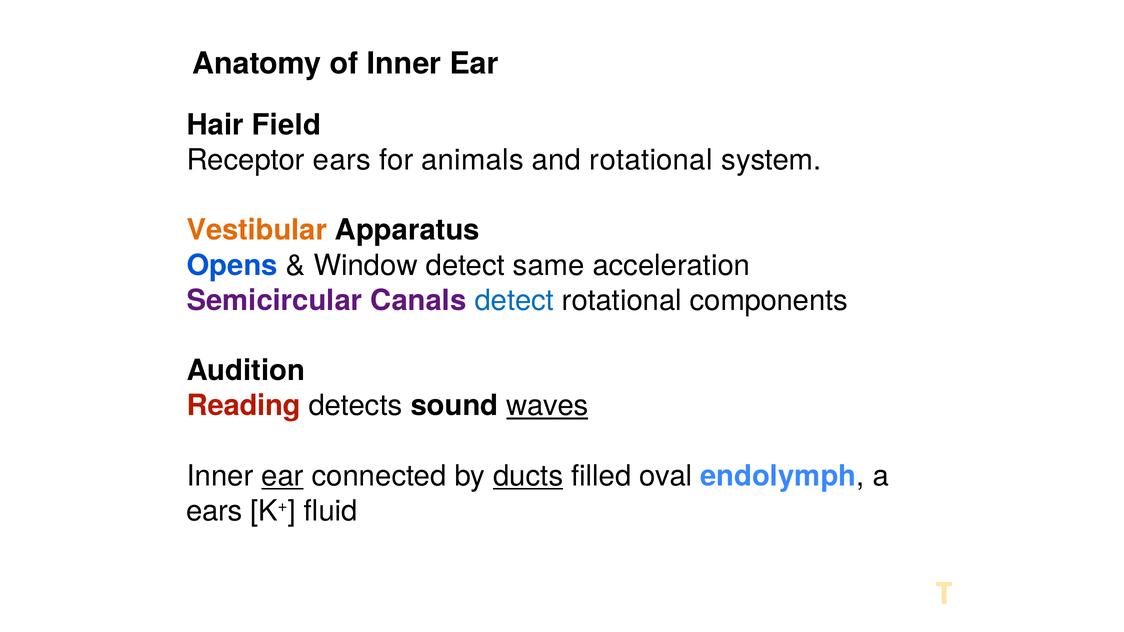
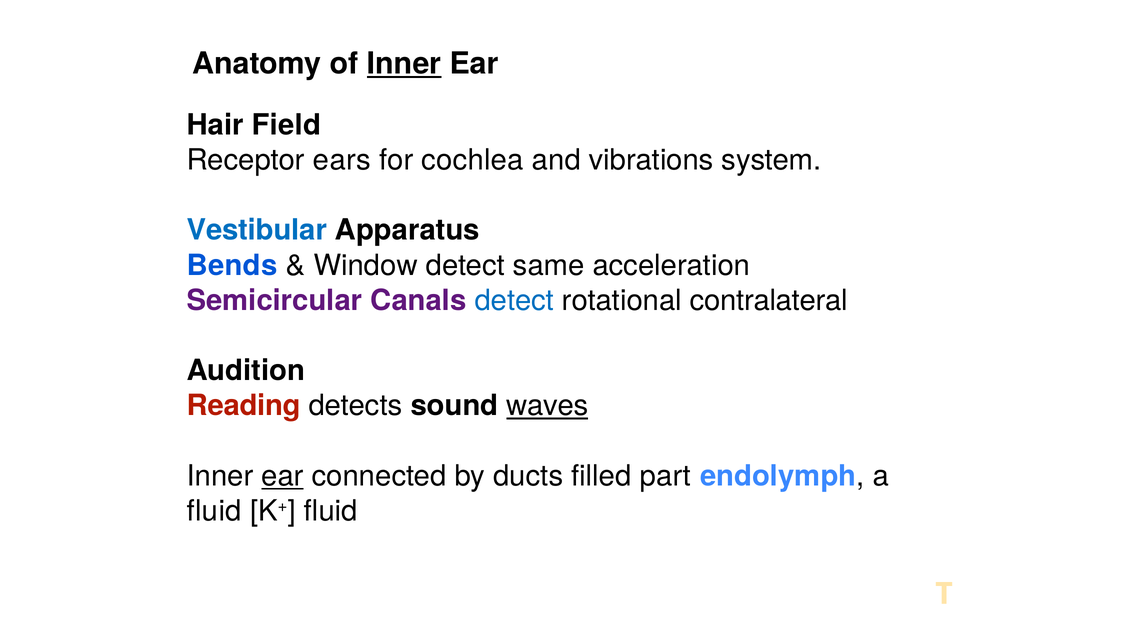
Inner underline: none -> present (404, 64)
animals: animals -> cochlea (473, 160)
and rotational: rotational -> vibrations (651, 160)
Vestibular colour: orange -> blue (257, 230)
Opens: Opens -> Bends (232, 265)
components: components -> contralateral (769, 301)
ducts underline: present -> none (528, 476)
oval: oval -> part (665, 476)
ears: ears -> fluid (214, 511)
